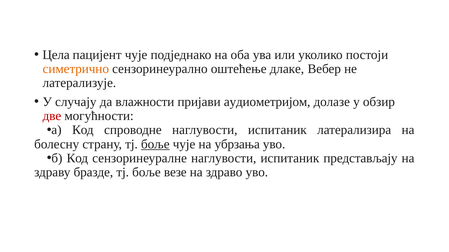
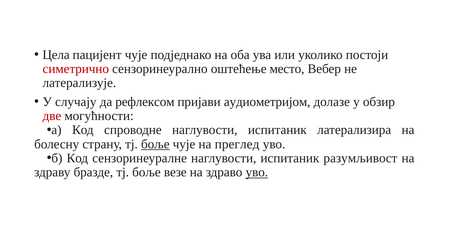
симетрично colour: orange -> red (76, 69)
длаке: длаке -> место (287, 69)
влажности: влажности -> рефлексом (145, 102)
убрзања: убрзања -> преглед (237, 144)
представљају: представљају -> разумљивост (360, 159)
уво underline: none -> present (257, 173)
